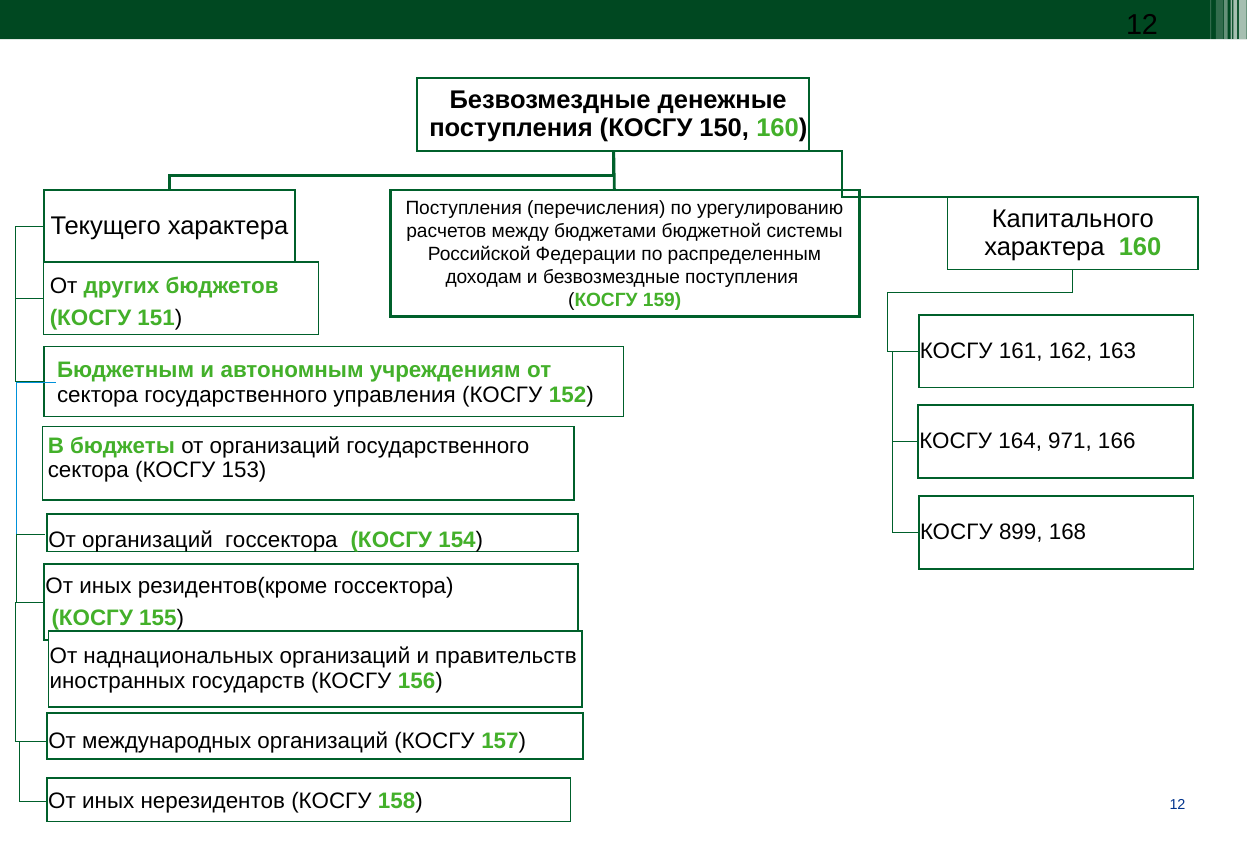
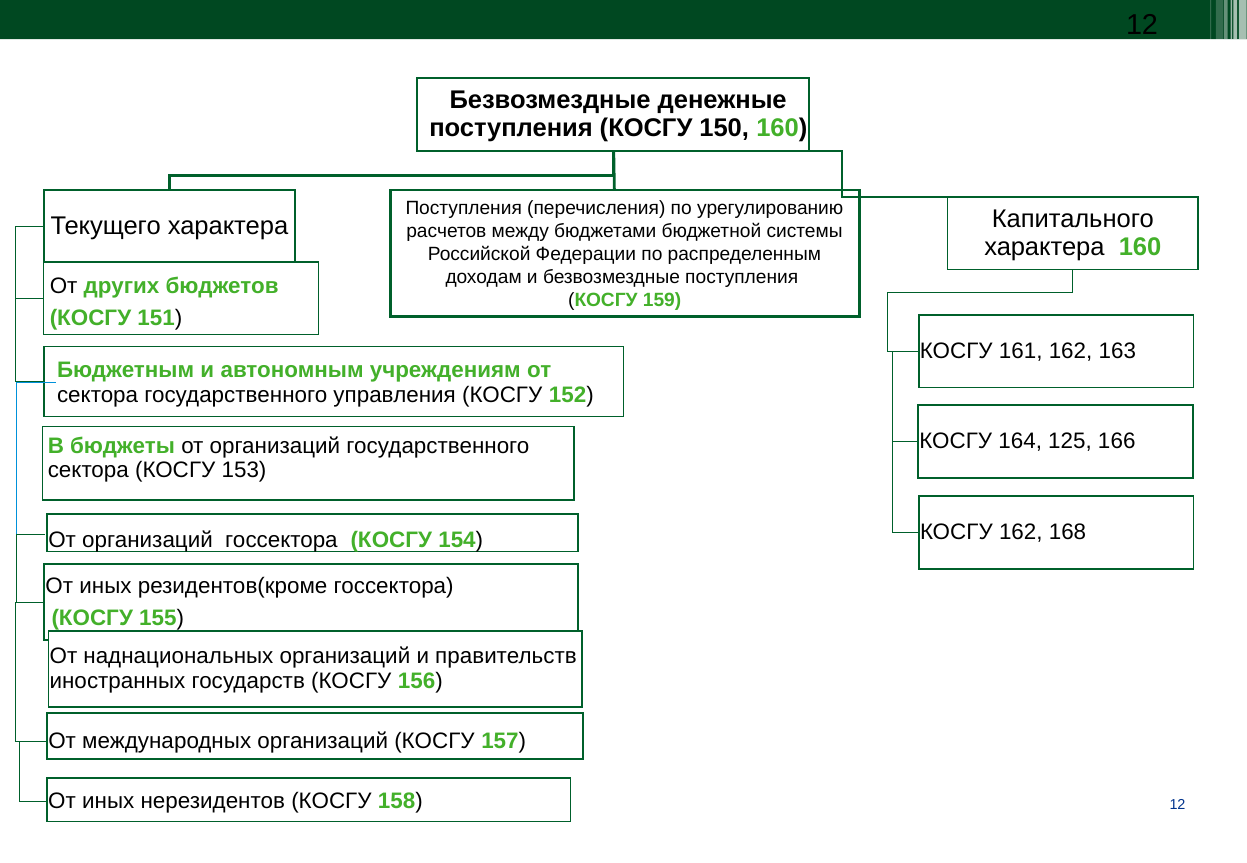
971: 971 -> 125 (1070, 442)
КОСГУ 899: 899 -> 162 (1021, 532)
